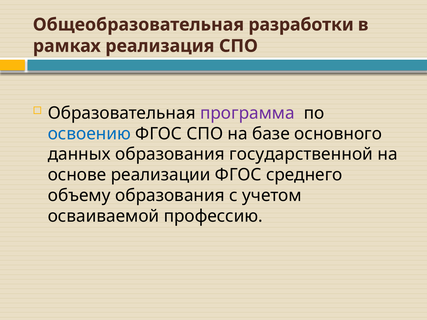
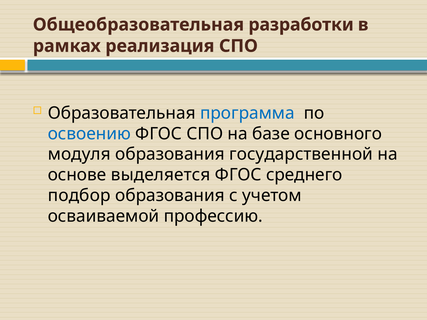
программа colour: purple -> blue (247, 113)
данных: данных -> модуля (79, 154)
реализации: реализации -> выделяется (161, 175)
объему: объему -> подбор (79, 196)
